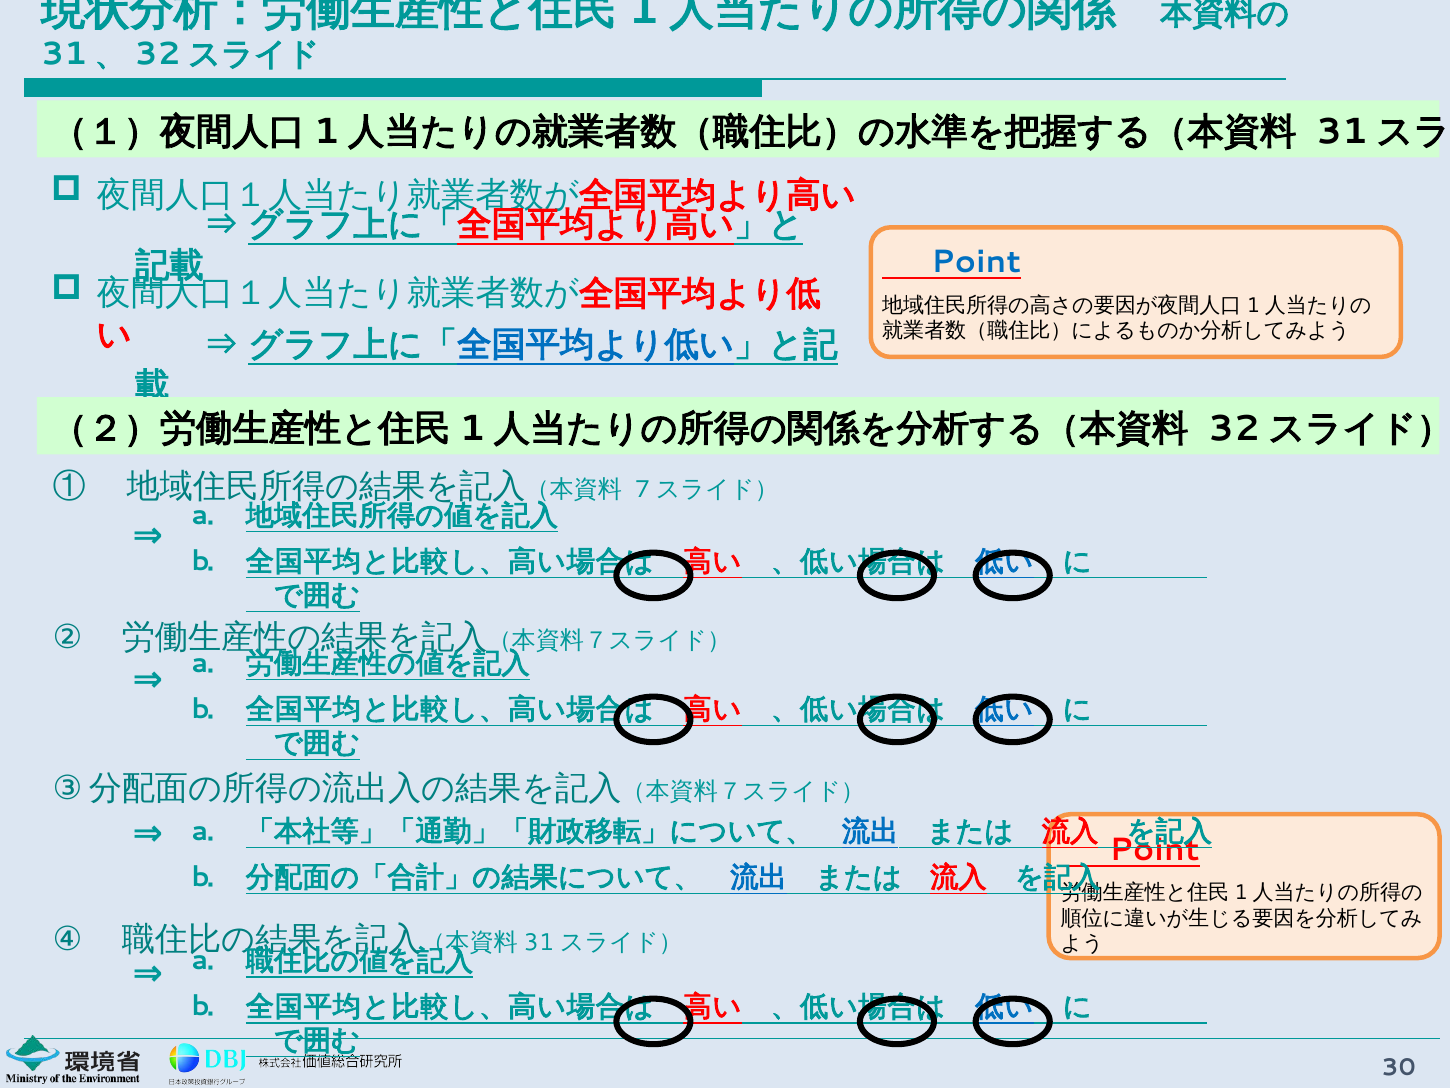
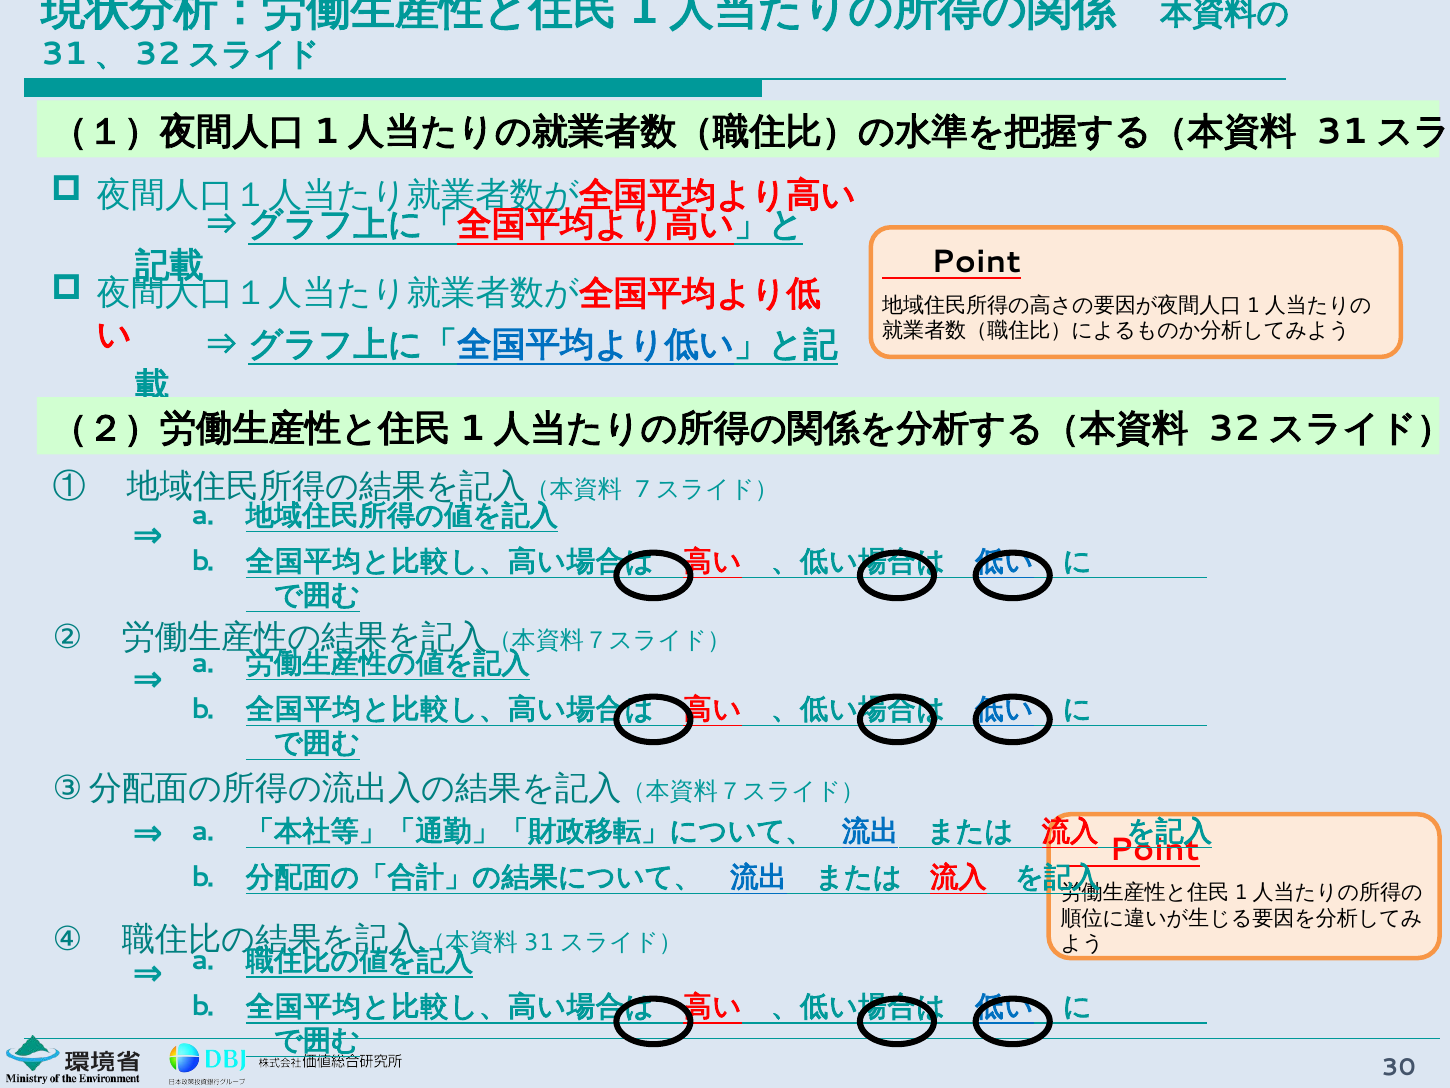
Point colour: blue -> black (976, 262)
